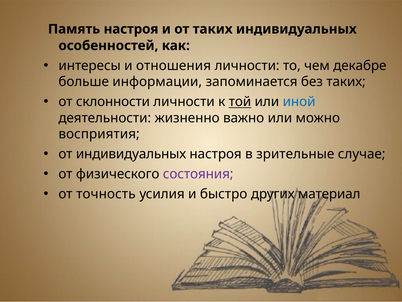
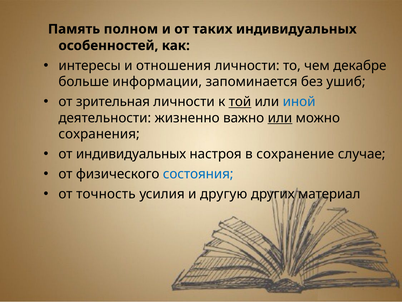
Память настроя: настроя -> полном (131, 29)
без таких: таких -> ушиб (346, 82)
склонности: склонности -> зрительная (113, 102)
или underline: none -> present (280, 118)
восприятия: восприятия -> сохранения (99, 134)
зрительные: зрительные -> сохранение (295, 154)
состояния colour: purple -> blue (198, 174)
быстро: быстро -> другую (224, 194)
